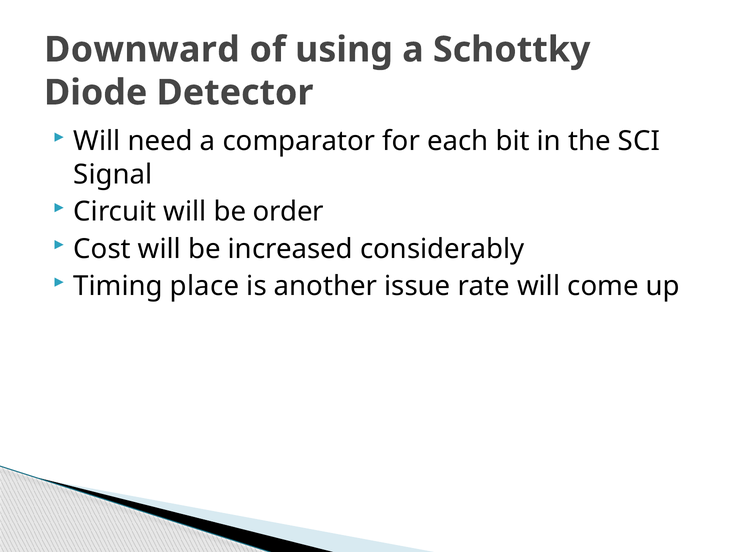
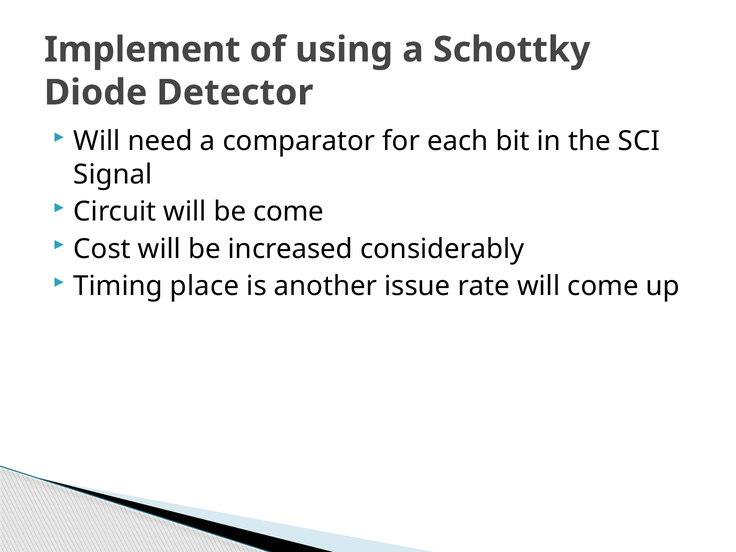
Downward: Downward -> Implement (142, 50)
be order: order -> come (288, 212)
